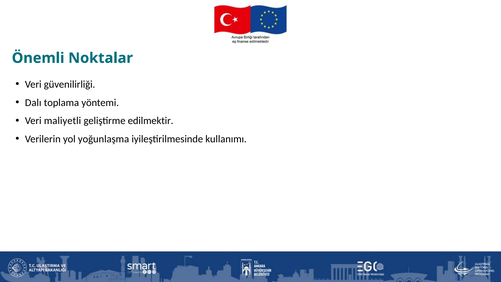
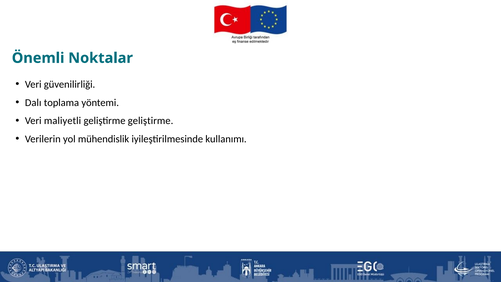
geliştirme edilmektir: edilmektir -> geliştirme (151, 121)
yoğunlaşma: yoğunlaşma -> mühendislik (104, 139)
